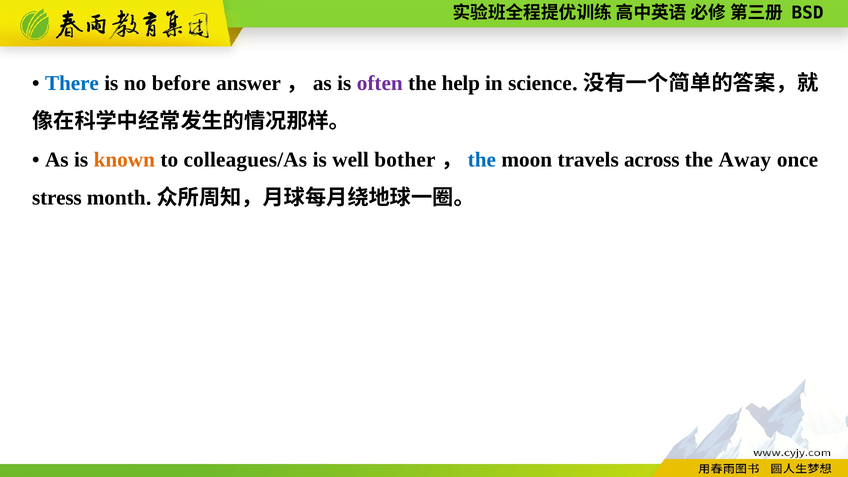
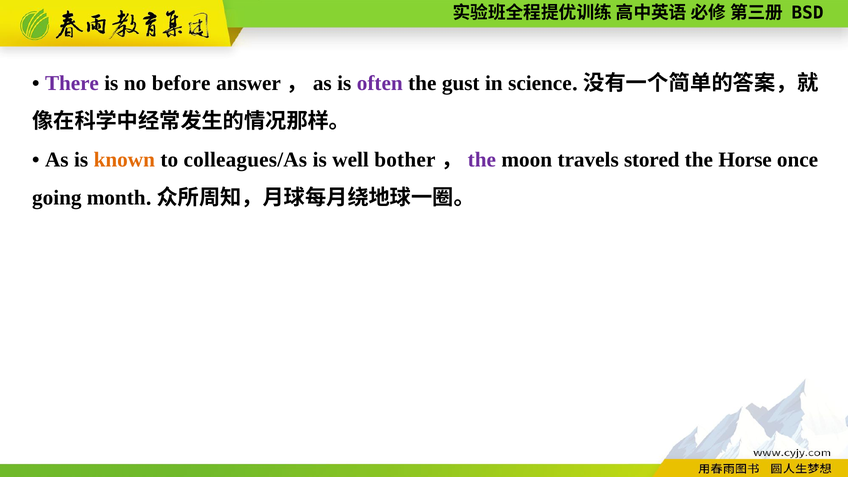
There colour: blue -> purple (72, 83)
help: help -> gust (461, 83)
the colour: blue -> purple (482, 160)
across: across -> stored (652, 160)
Away: Away -> Horse (745, 160)
stress: stress -> going (57, 198)
